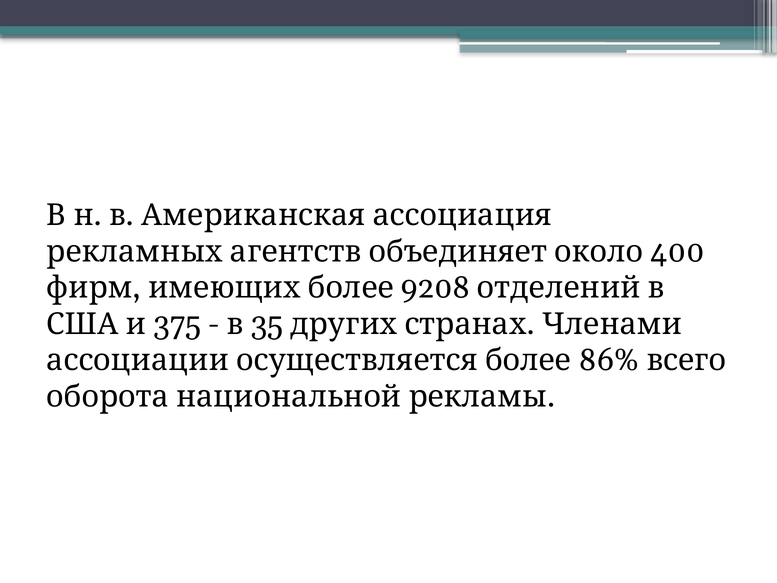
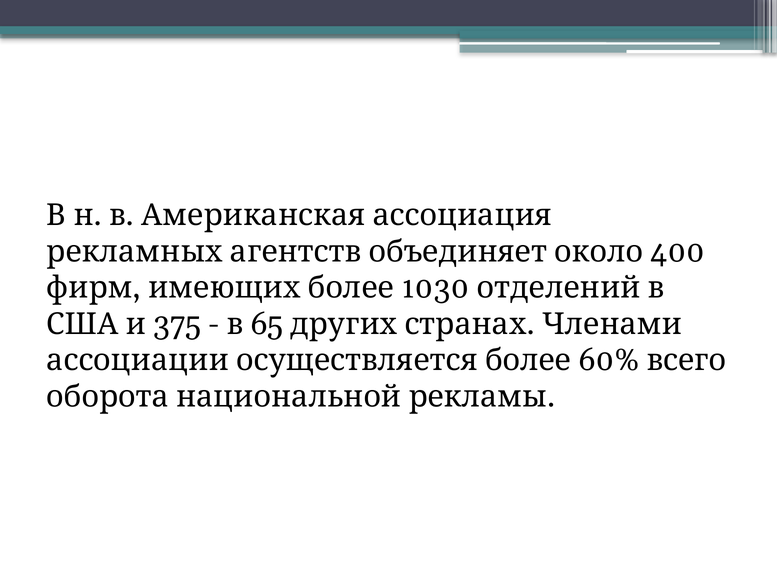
9208: 9208 -> 1030 (435, 288)
35: 35 -> 65 (267, 324)
86%: 86% -> 60% (609, 360)
